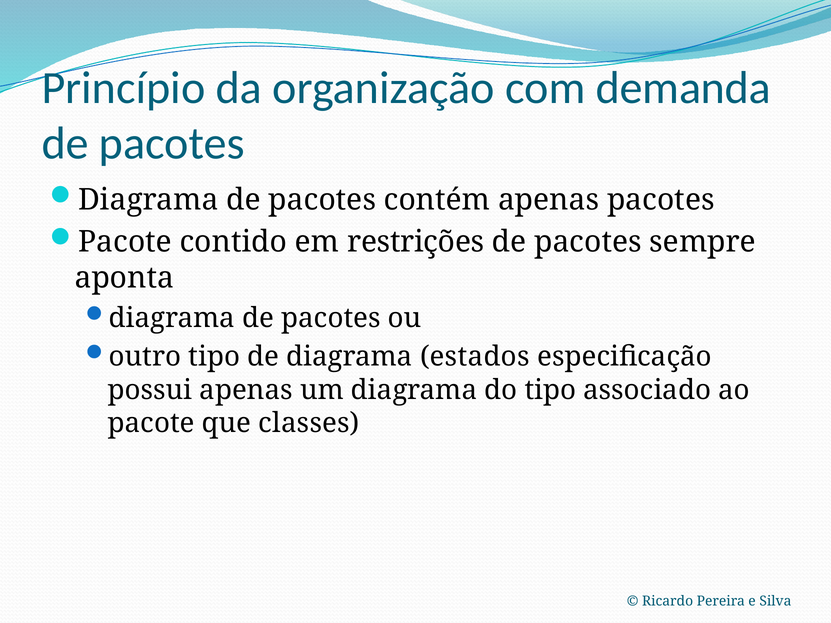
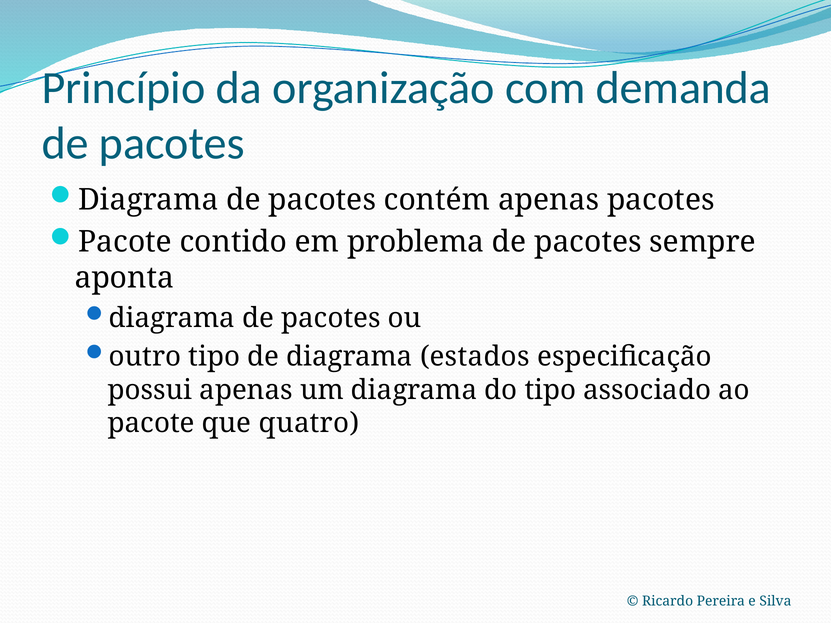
restrições: restrições -> problema (416, 242)
classes: classes -> quatro (309, 423)
